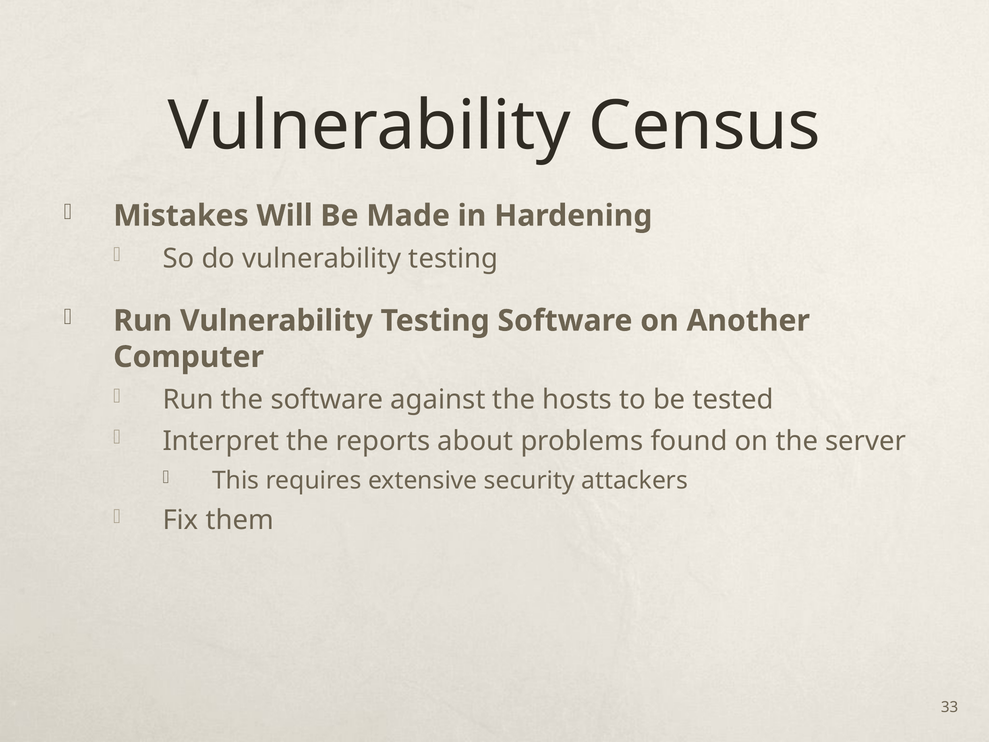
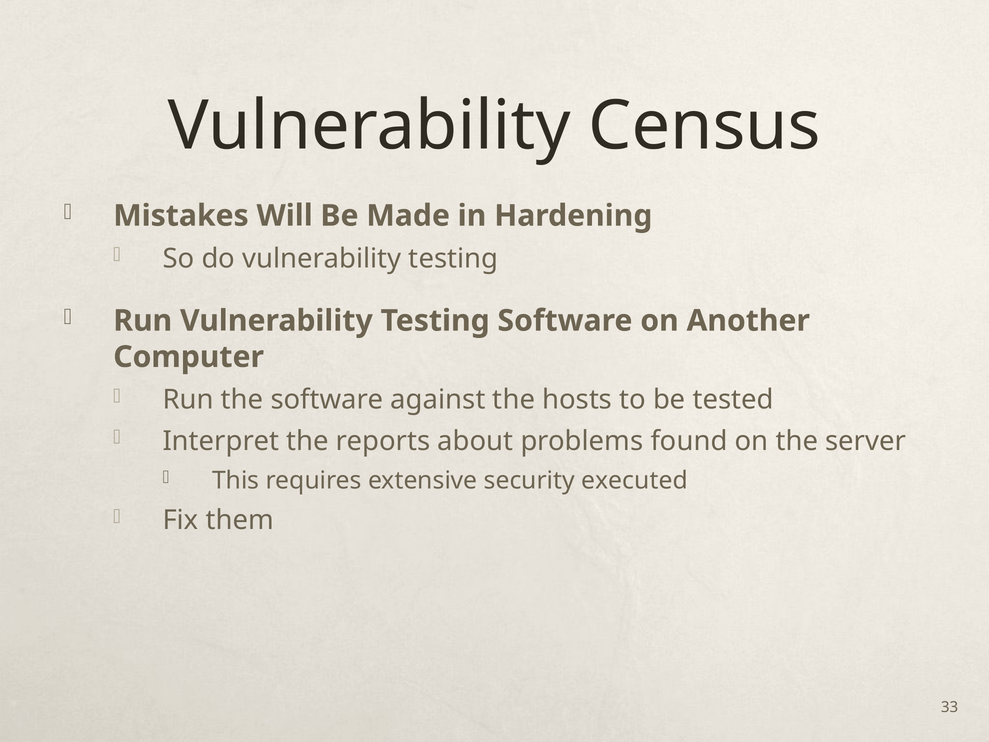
attackers: attackers -> executed (635, 480)
